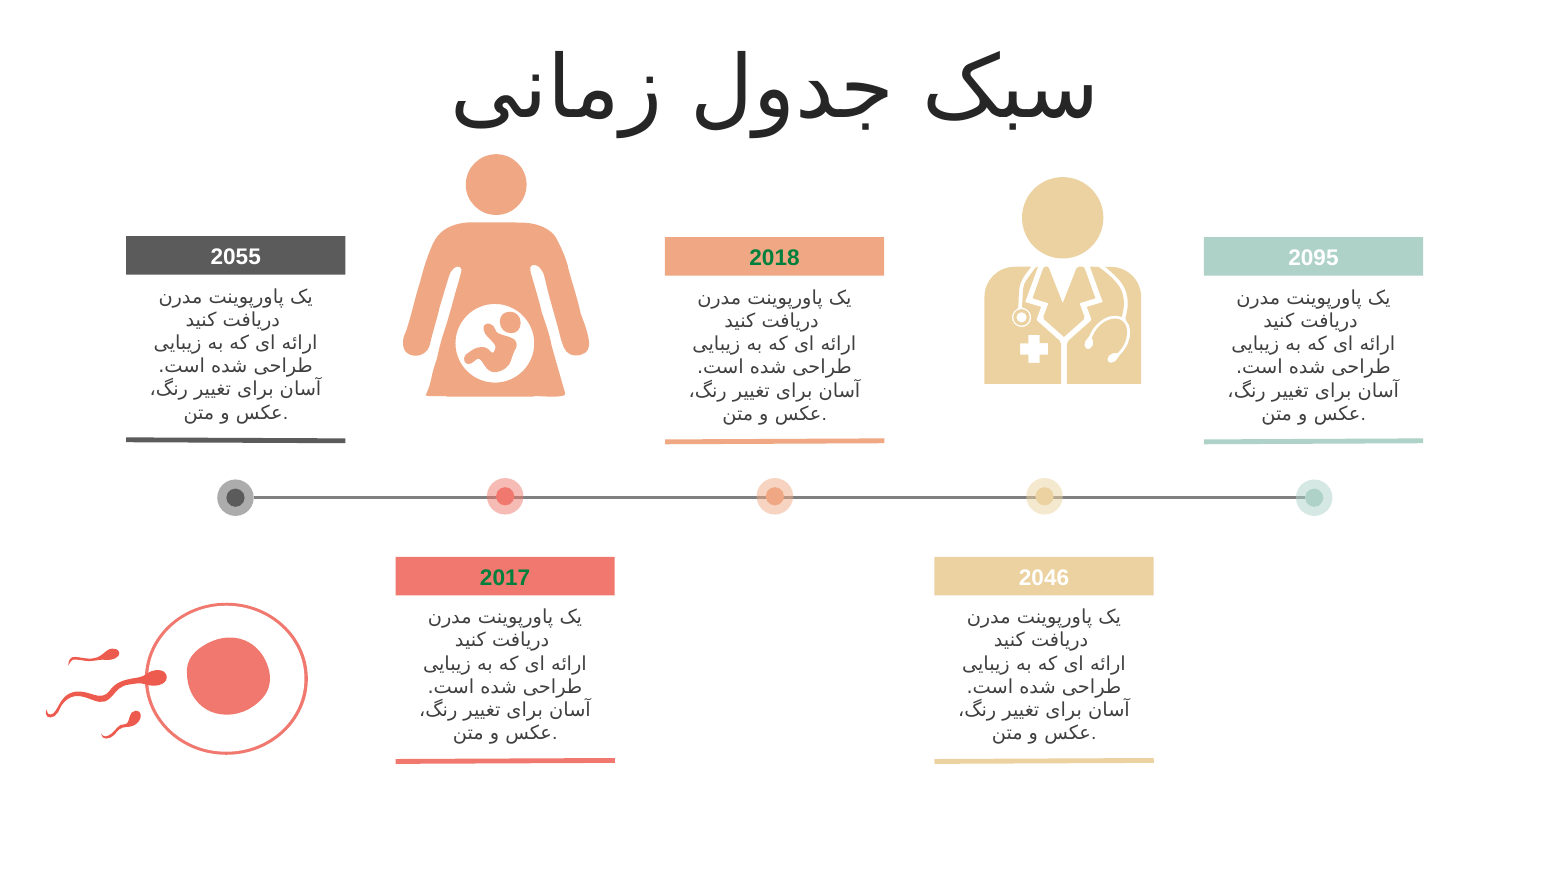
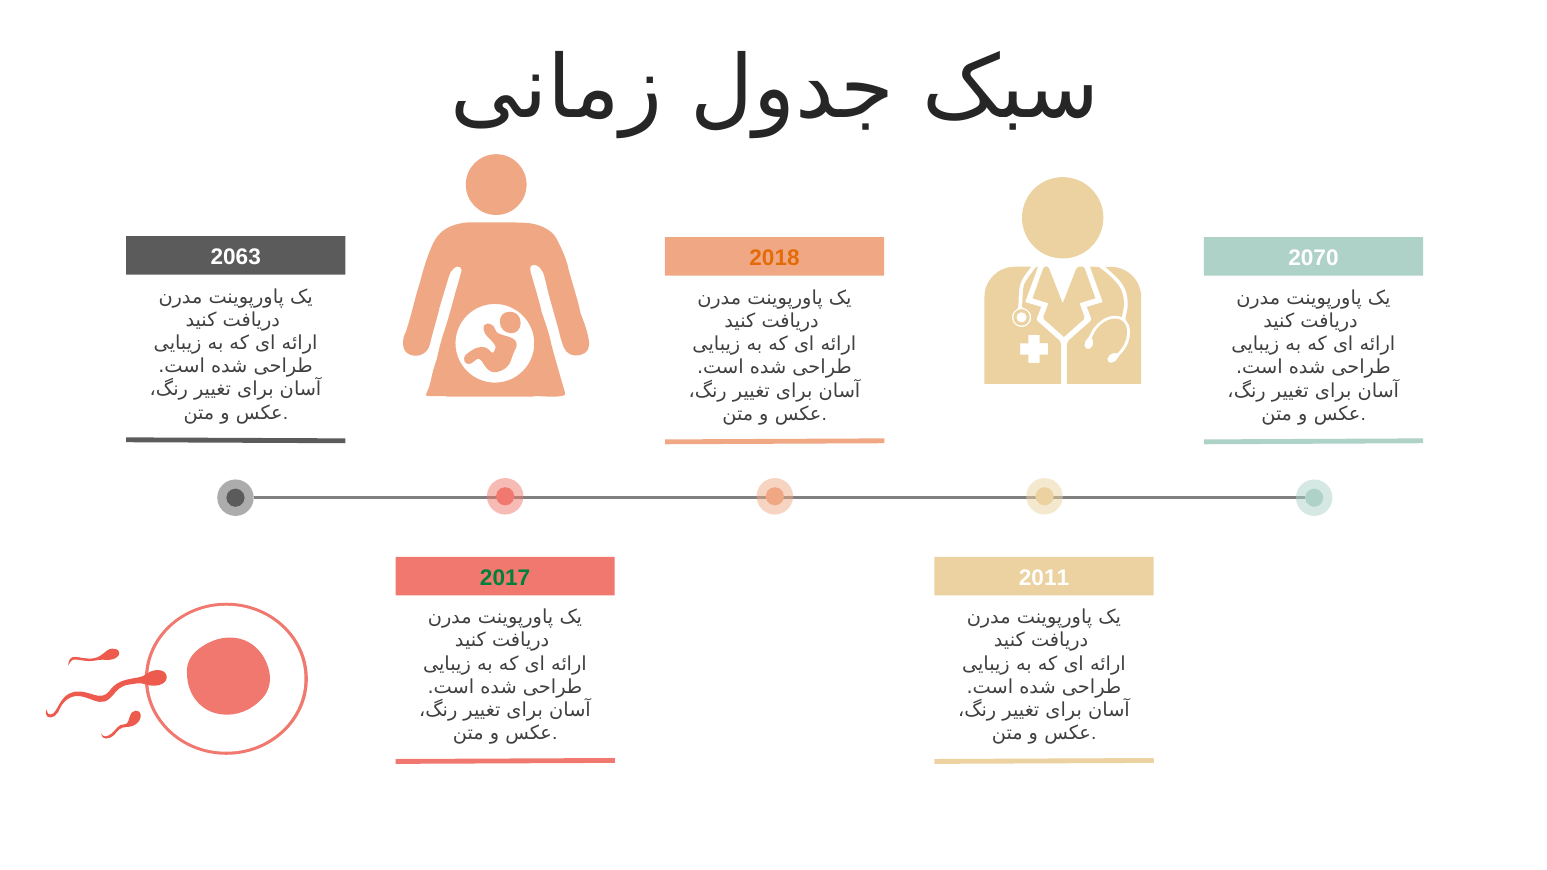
2055: 2055 -> 2063 (236, 257)
2018 colour: green -> orange (775, 258)
2095: 2095 -> 2070 (1313, 258)
2046: 2046 -> 2011 (1044, 578)
